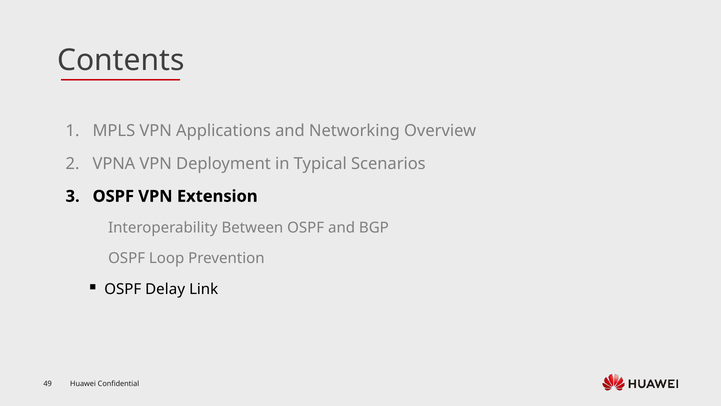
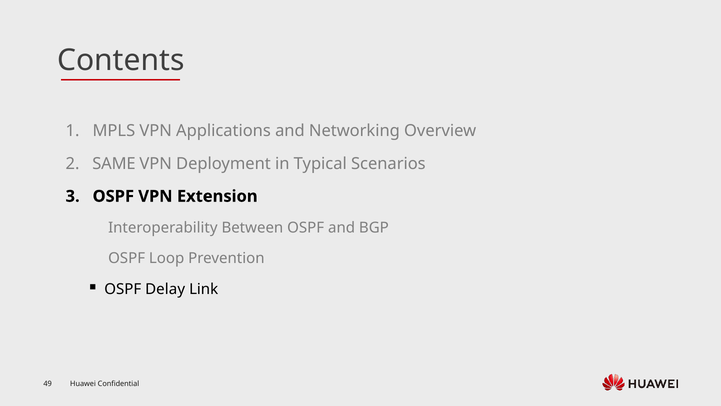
VPNA: VPNA -> SAME (114, 163)
